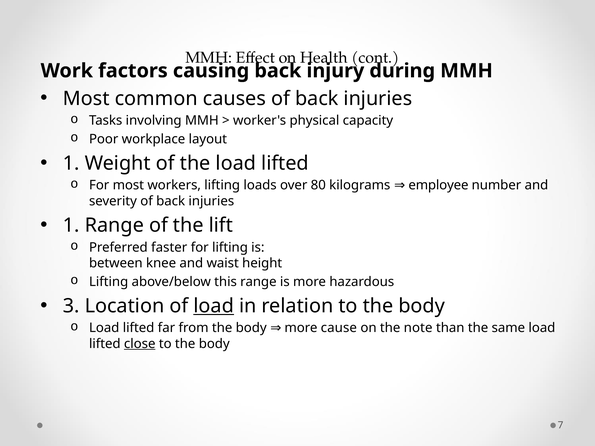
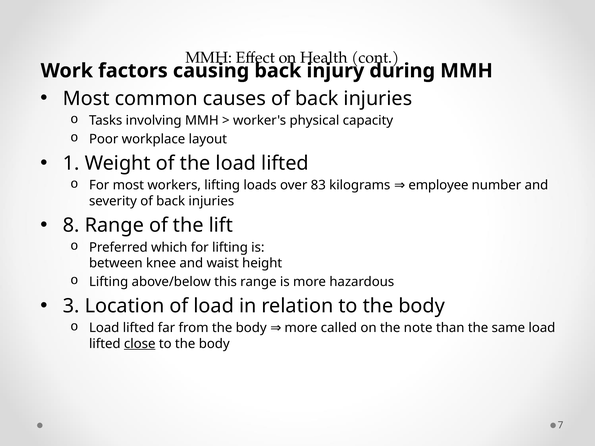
80: 80 -> 83 (318, 185)
1: 1 -> 8 (71, 225)
faster: faster -> which (169, 247)
load underline: present -> none (214, 306)
cause: cause -> called (339, 328)
